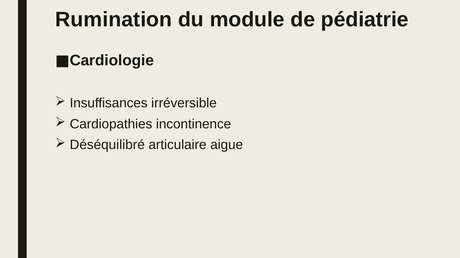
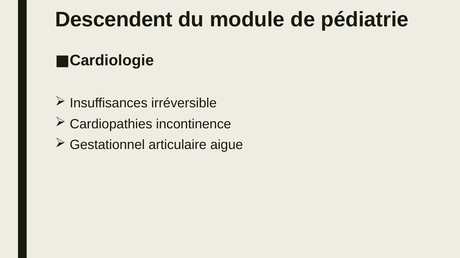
Rumination: Rumination -> Descendent (114, 20)
Déséquilibré: Déséquilibré -> Gestationnel (107, 145)
